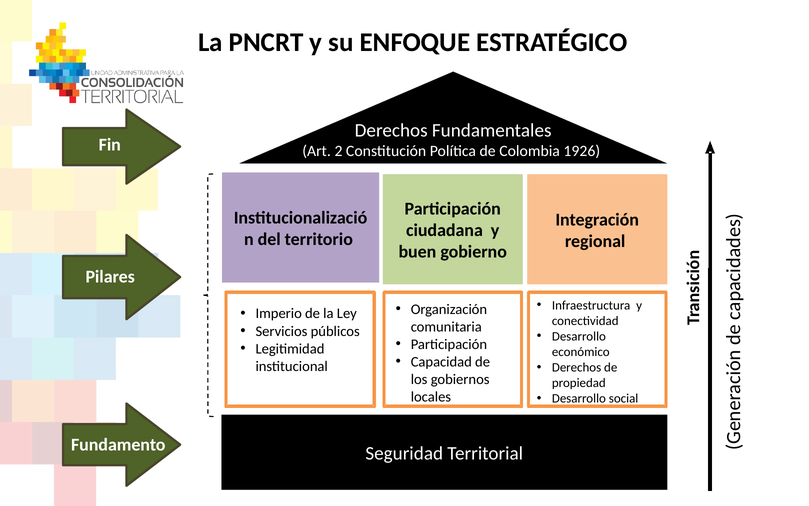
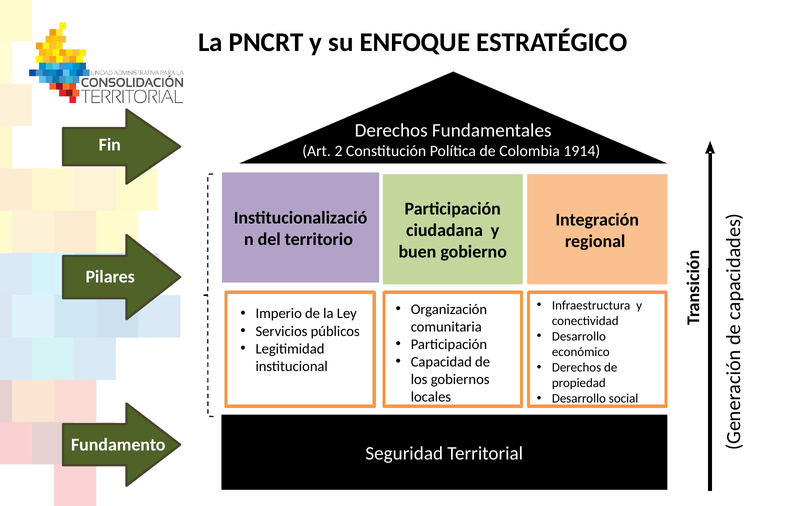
1926: 1926 -> 1914 (582, 151)
